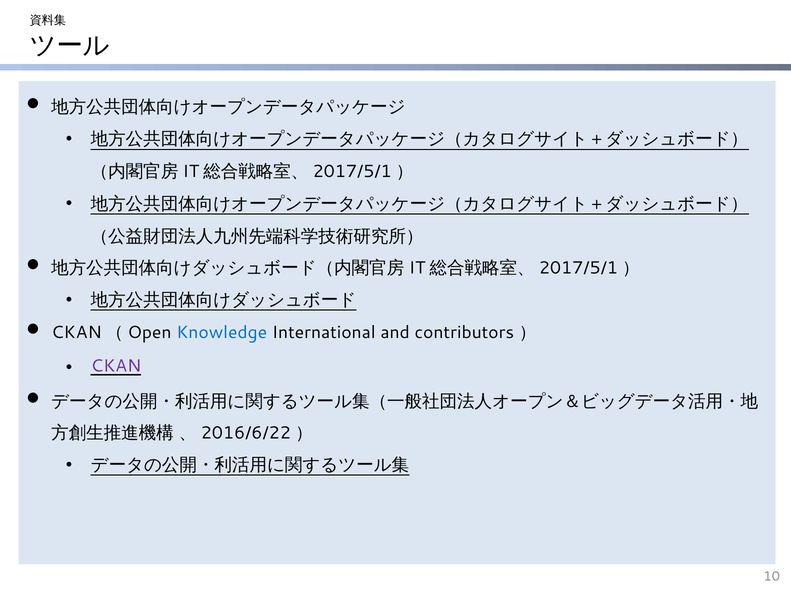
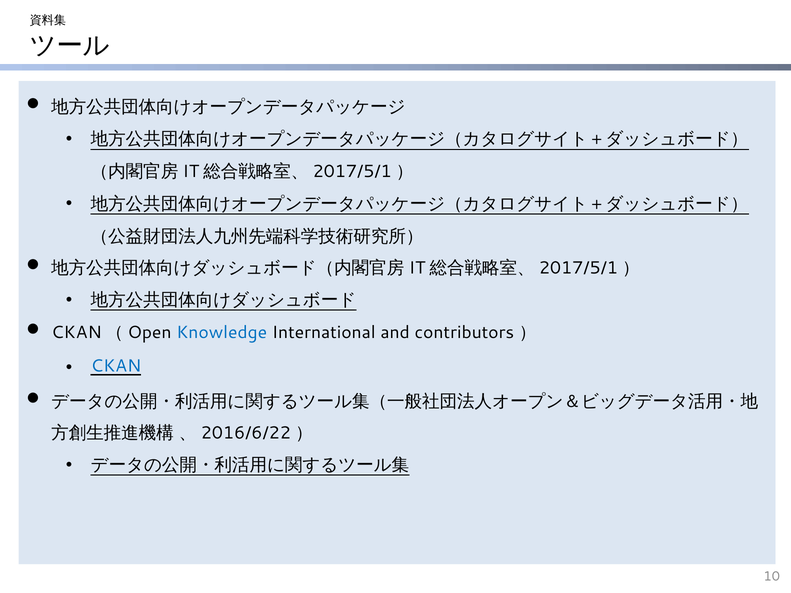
CKAN colour: purple -> blue (116, 366)
